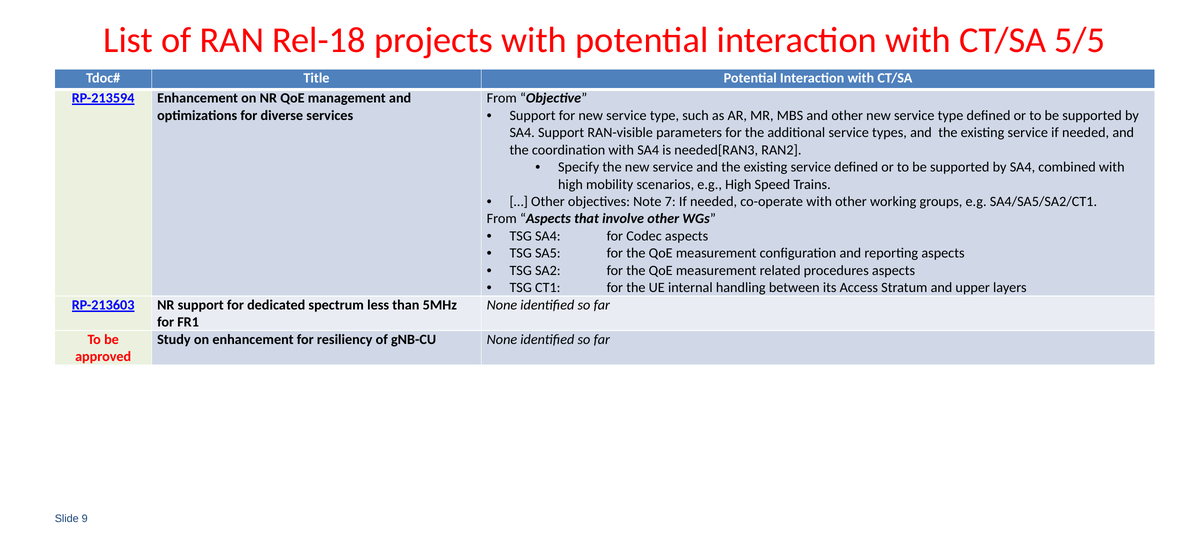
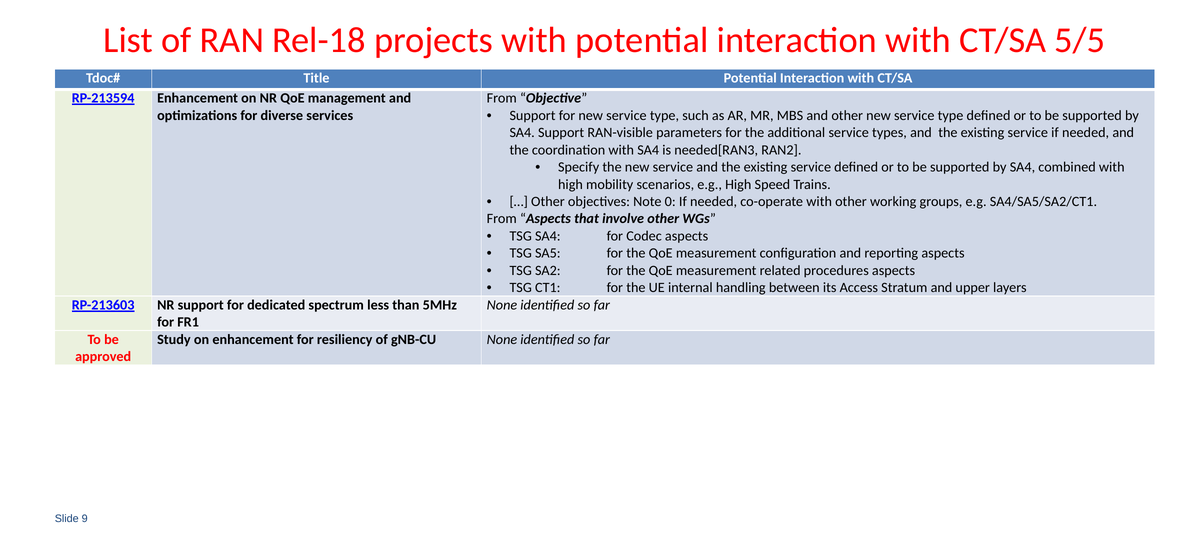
7: 7 -> 0 (670, 202)
